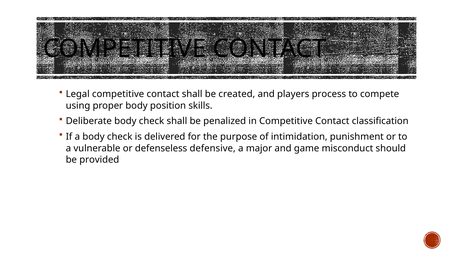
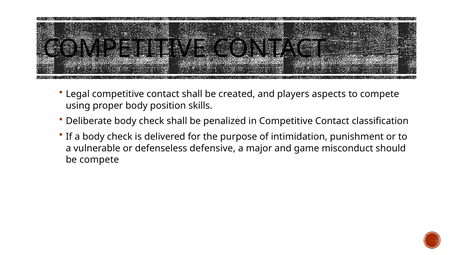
process: process -> aspects (329, 94)
be provided: provided -> compete (99, 160)
